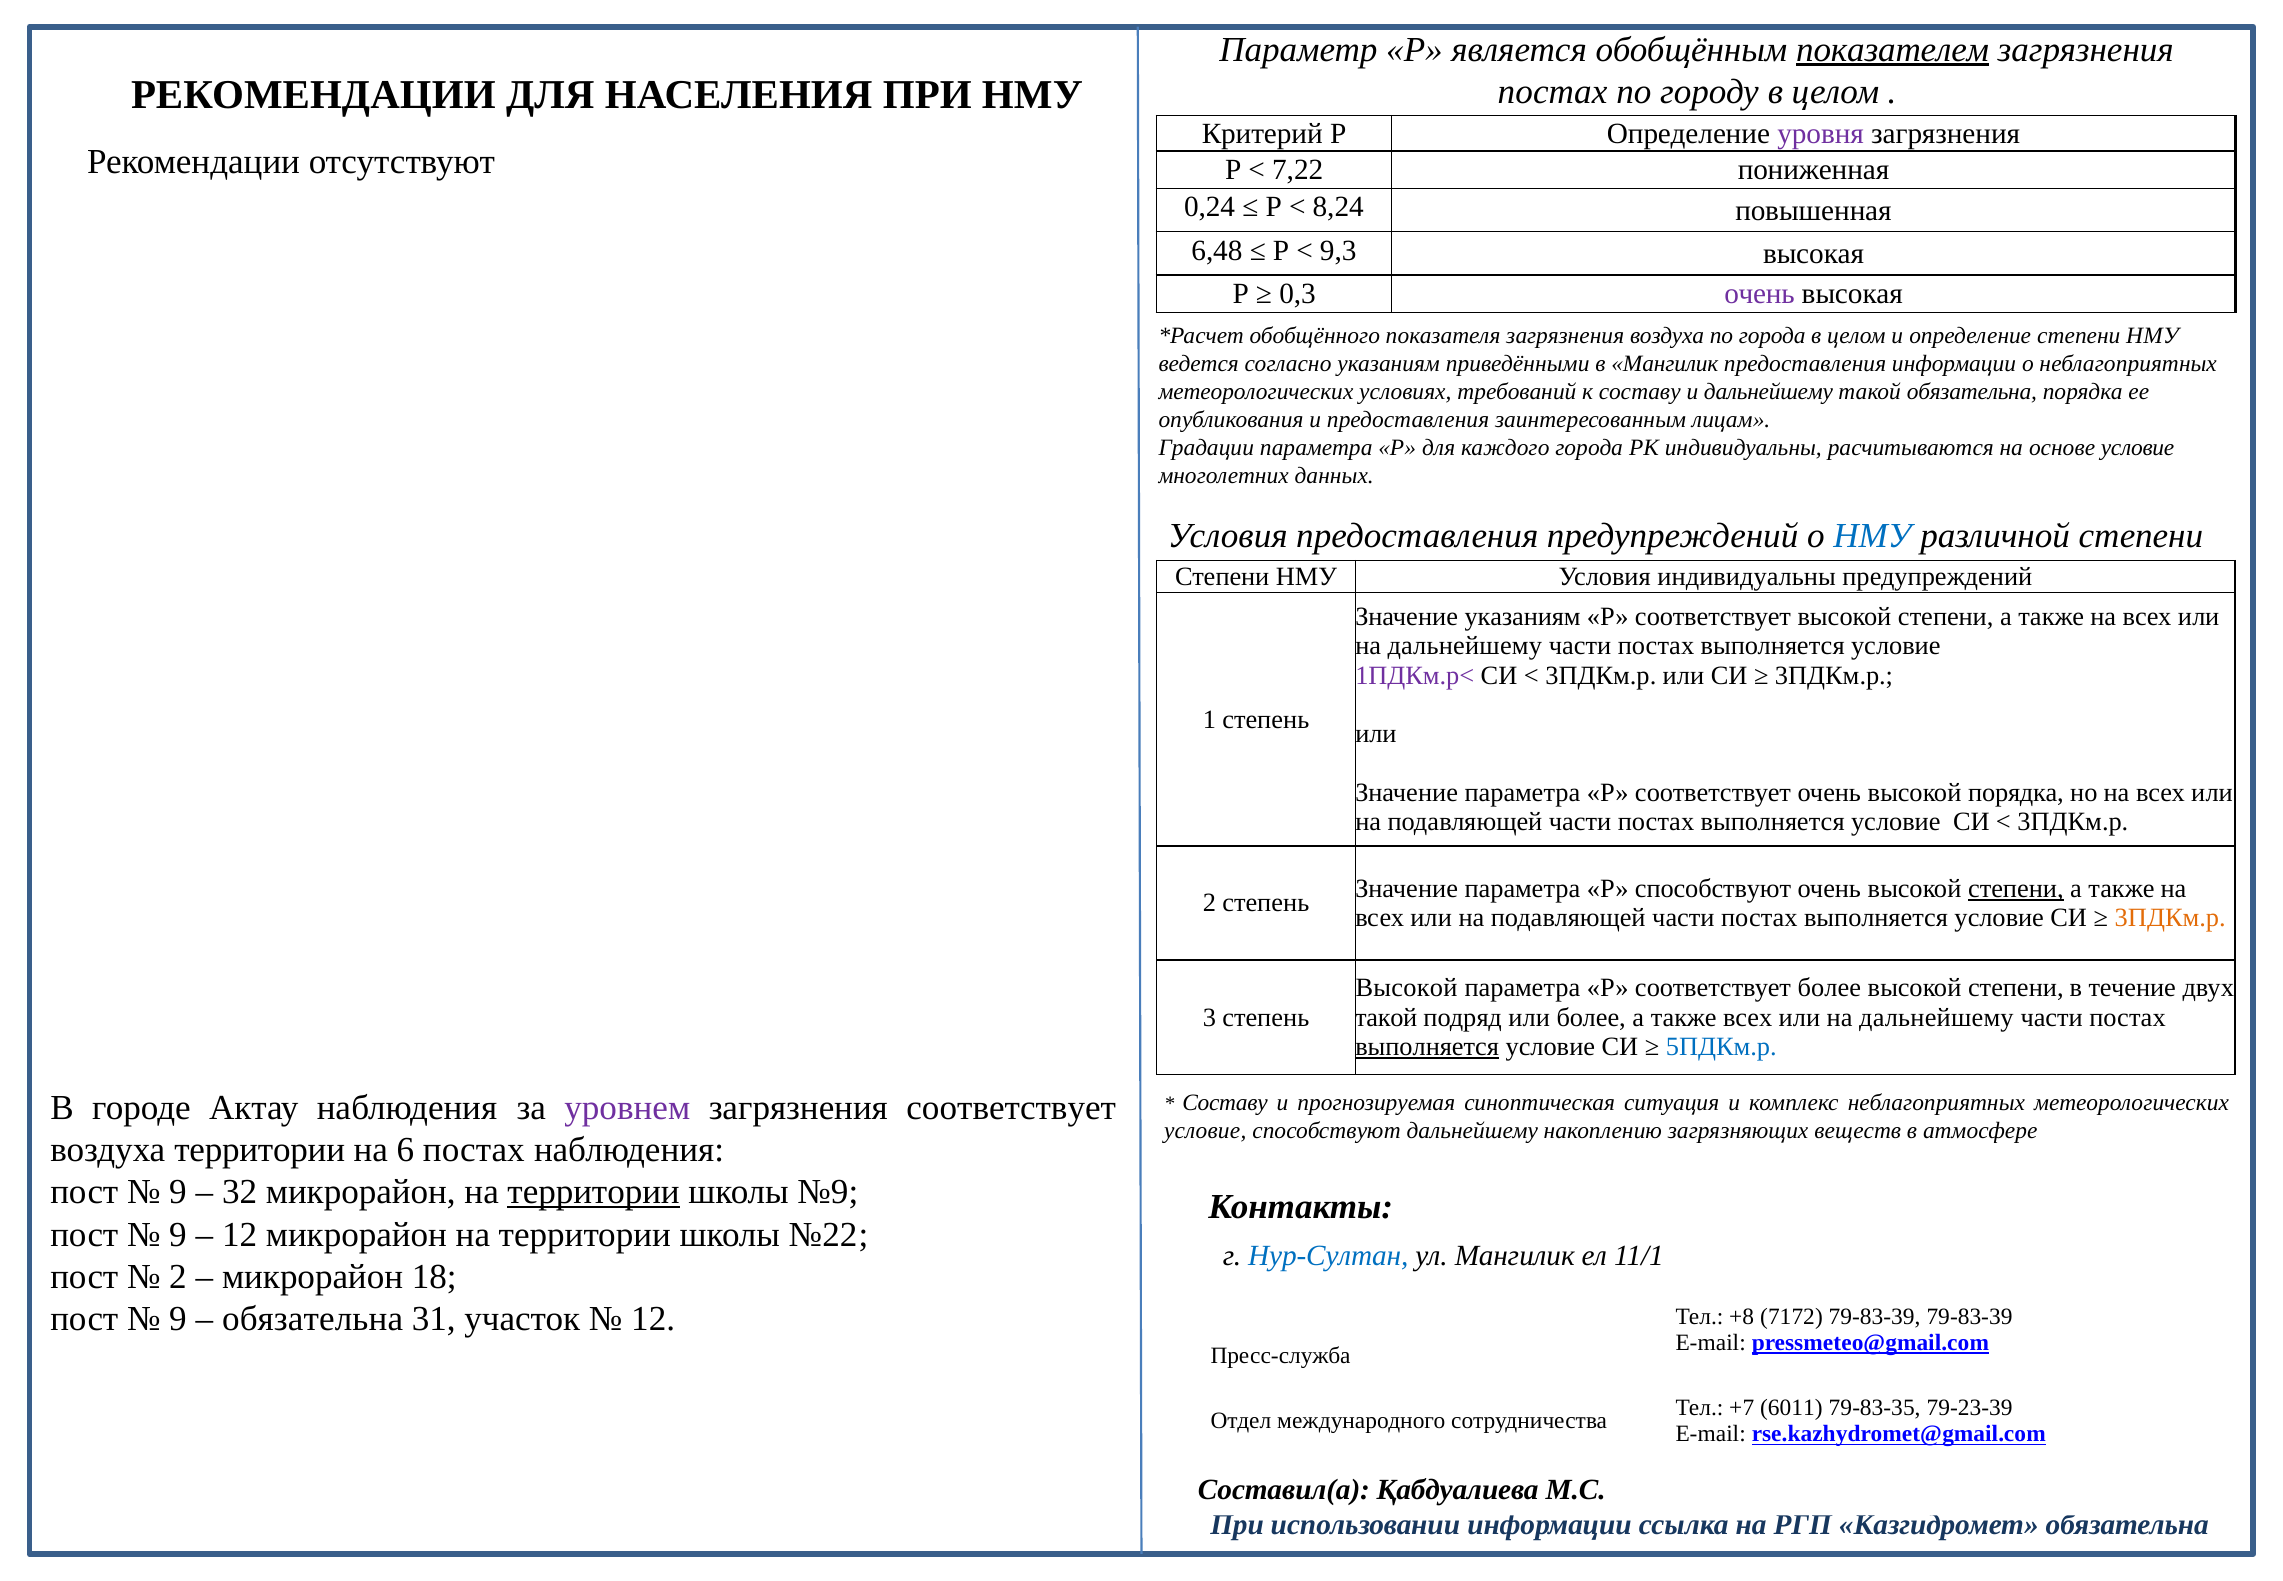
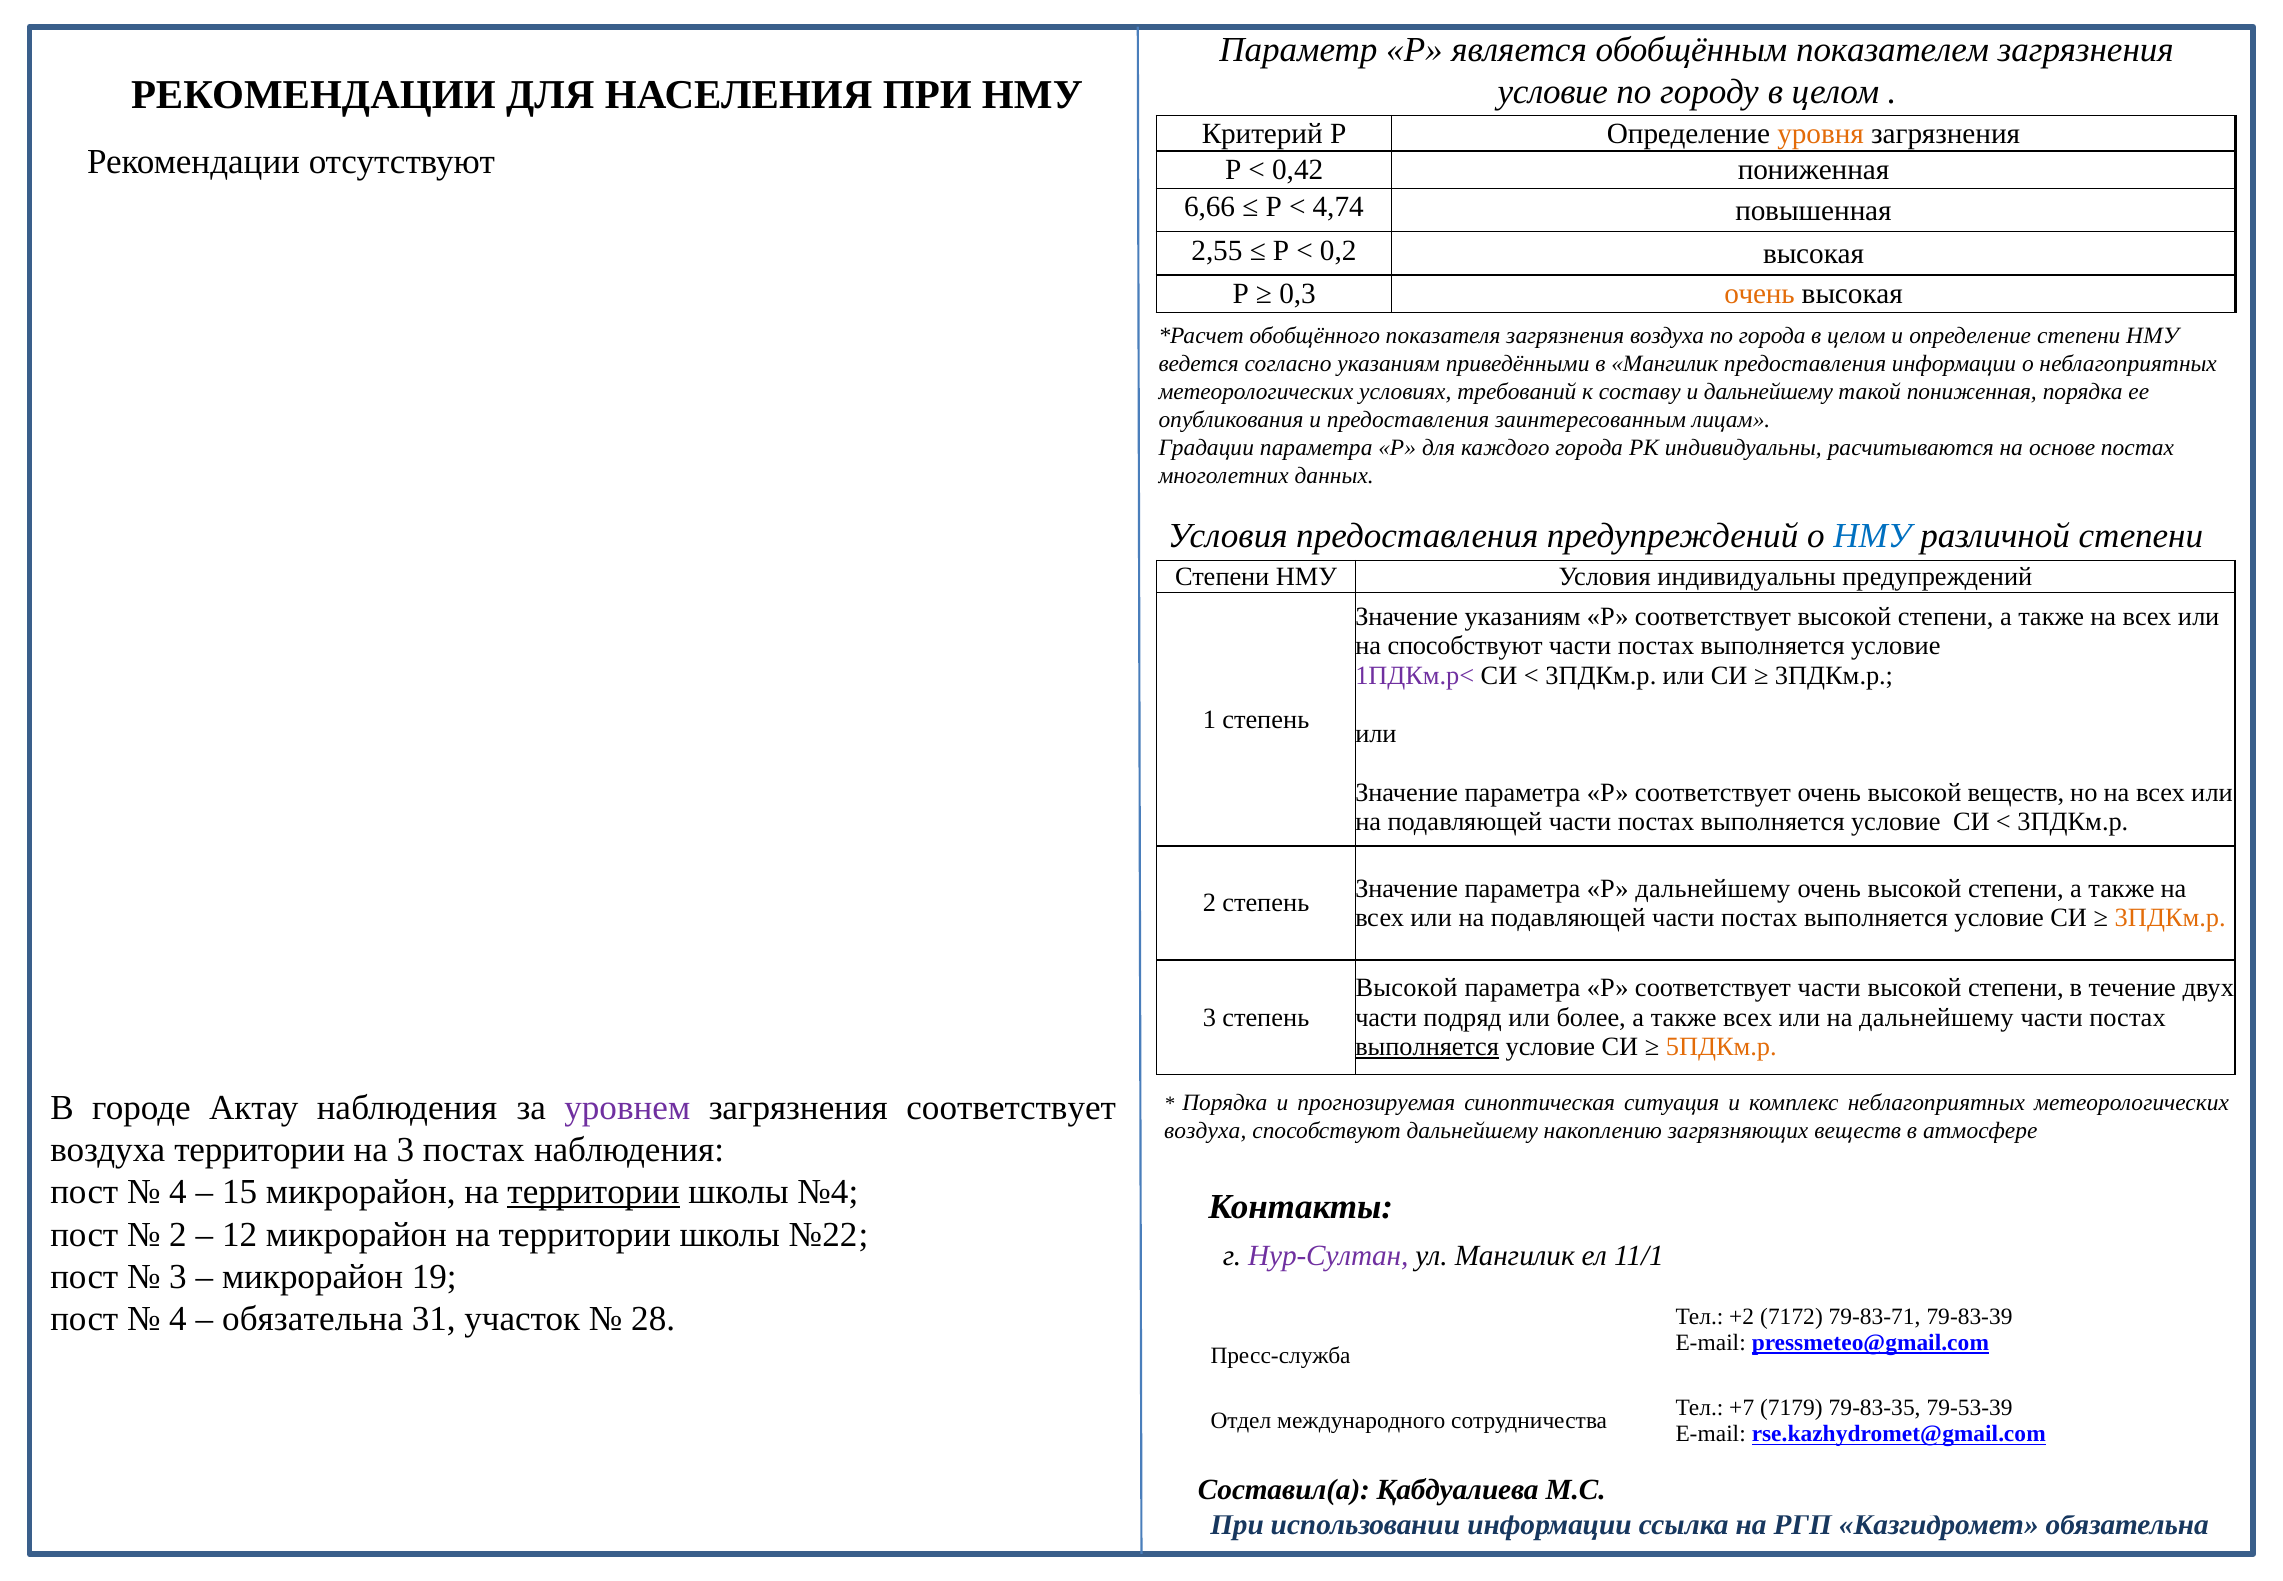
показателем underline: present -> none (1893, 49)
постах: постах -> условие (1553, 92)
уровня colour: purple -> orange (1821, 133)
7,22: 7,22 -> 0,42 (1298, 169)
0,24: 0,24 -> 6,66 (1210, 207)
8,24: 8,24 -> 4,74 (1338, 207)
6,48: 6,48 -> 2,55 (1217, 250)
9,3: 9,3 -> 0,2 (1338, 250)
очень colour: purple -> orange (1760, 294)
такой обязательна: обязательна -> пониженная (1972, 391)
основе условие: условие -> постах (2137, 448)
дальнейшему: дальнейшему -> способствуют (1465, 646)
высокой порядка: порядка -> веществ (2016, 792)
Р способствуют: способствуют -> дальнейшему (1713, 888)
степени underline: present -> none (2016, 888)
соответствует более: более -> части (1829, 988)
такой: такой -> части (1386, 1017)
5ПДКм.р colour: blue -> orange (1721, 1046)
Составу: Составу -> Порядка (1225, 1102)
условие: условие -> воздуха (1205, 1130)
на 6: 6 -> 3 (405, 1150)
9: 9 -> 4 (178, 1192)
32: 32 -> 15 (240, 1192)
№9: №9 -> №4 (828, 1192)
9: 9 -> 2 (178, 1234)
Нур-Султан colour: blue -> purple (1328, 1256)
2: 2 -> 3 (178, 1276)
18: 18 -> 19 (434, 1276)
9: 9 -> 4 (178, 1318)
12: 12 -> 28 (653, 1318)
+8: +8 -> +2 (1742, 1316)
7172 79-83-39: 79-83-39 -> 79-83-71 (1875, 1316)
6011: 6011 -> 7179 (1791, 1408)
79-23-39: 79-23-39 -> 79-53-39 (1970, 1408)
